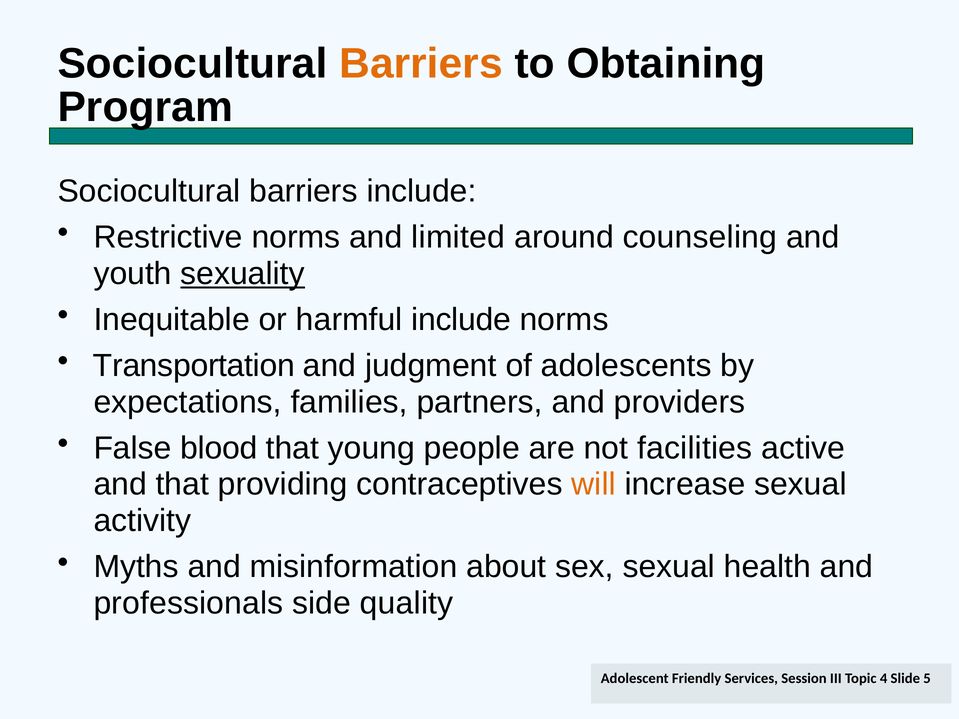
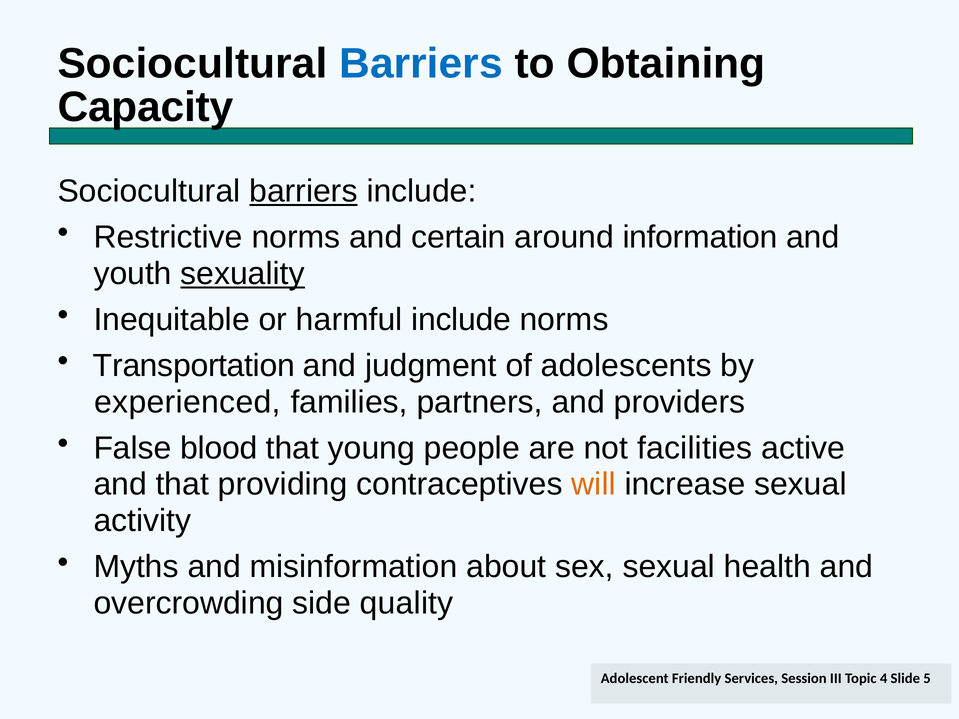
Barriers colour: orange -> blue (421, 64)
Program: Program -> Capacity (145, 107)
barriers underline: none -> present (303, 191)
limited: limited -> certain (459, 237)
counseling: counseling -> information (700, 237)
expectations: expectations -> experienced (187, 402)
professionals: professionals -> overcrowding (189, 604)
